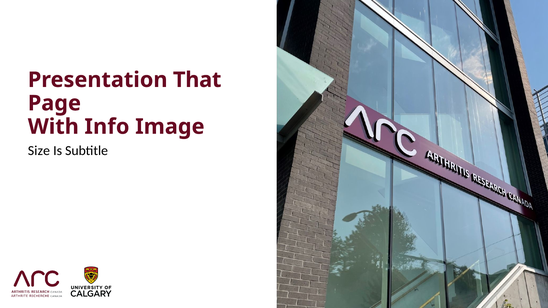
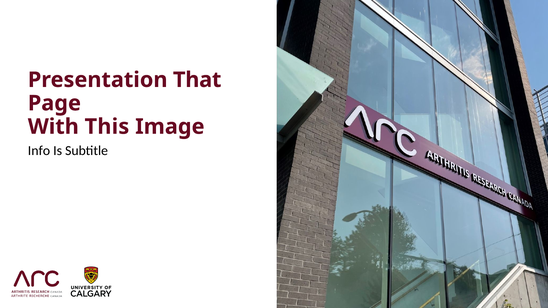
Info: Info -> This (107, 127)
Size: Size -> Info (39, 151)
